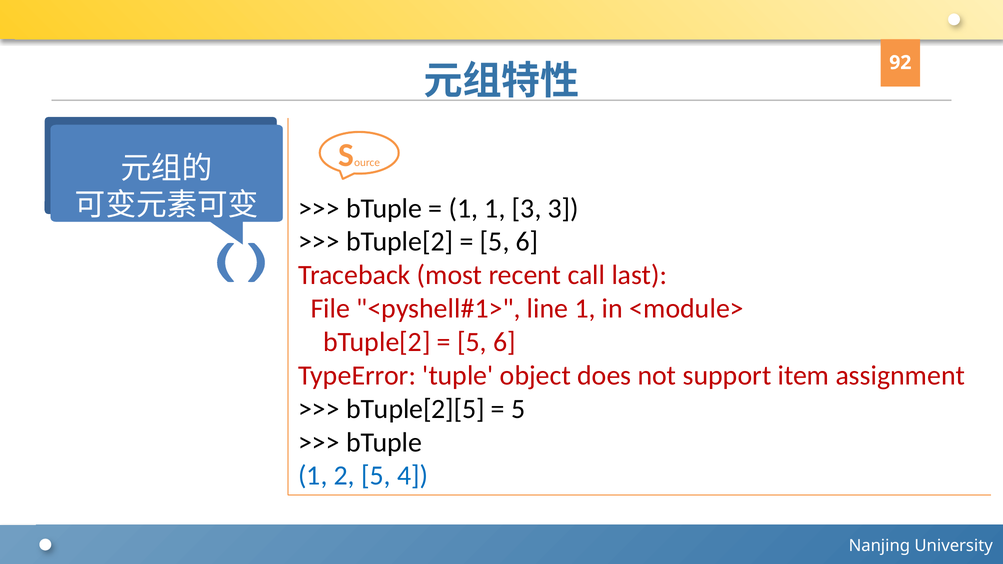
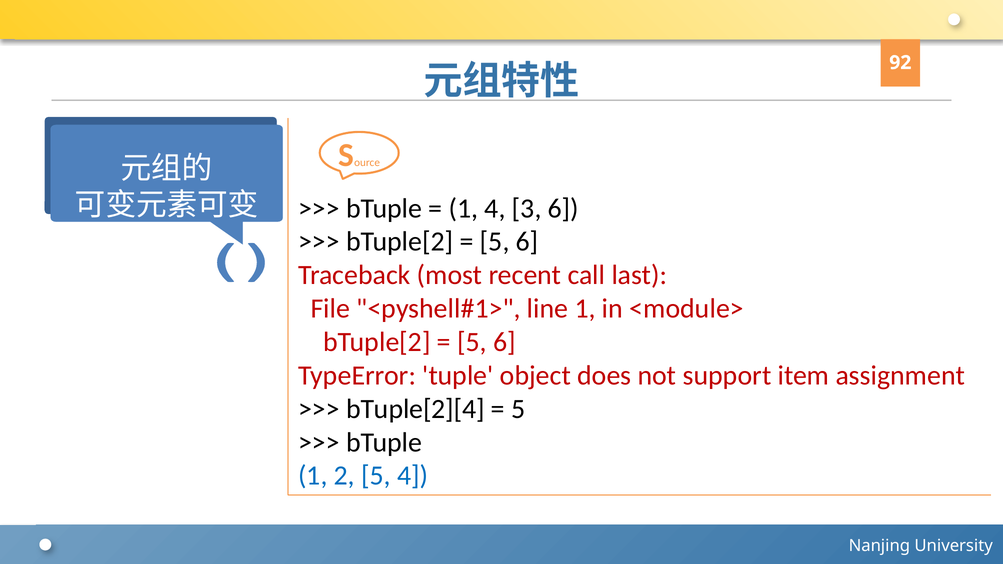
1 1: 1 -> 4 (495, 208)
3 3: 3 -> 6 (563, 208)
bTuple[2][5: bTuple[2][5 -> bTuple[2][4 (415, 409)
